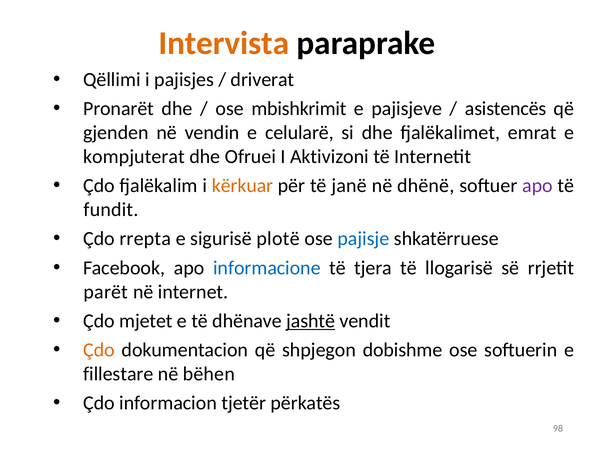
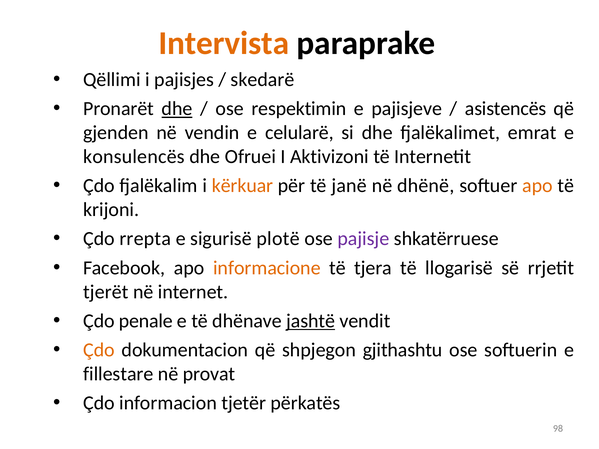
driverat: driverat -> skedarë (262, 80)
dhe underline: none -> present (177, 109)
mbishkrimit: mbishkrimit -> respektimin (299, 109)
kompjuterat: kompjuterat -> konsulencës (134, 157)
apo colour: purple -> orange (537, 186)
fundit: fundit -> krijoni (111, 210)
pajisje colour: blue -> purple (363, 239)
informacione colour: blue -> orange (267, 268)
parët: parët -> tjerët (106, 292)
mjetet: mjetet -> penale (146, 321)
dobishme: dobishme -> gjithashtu (403, 350)
bëhen: bëhen -> provat (209, 374)
